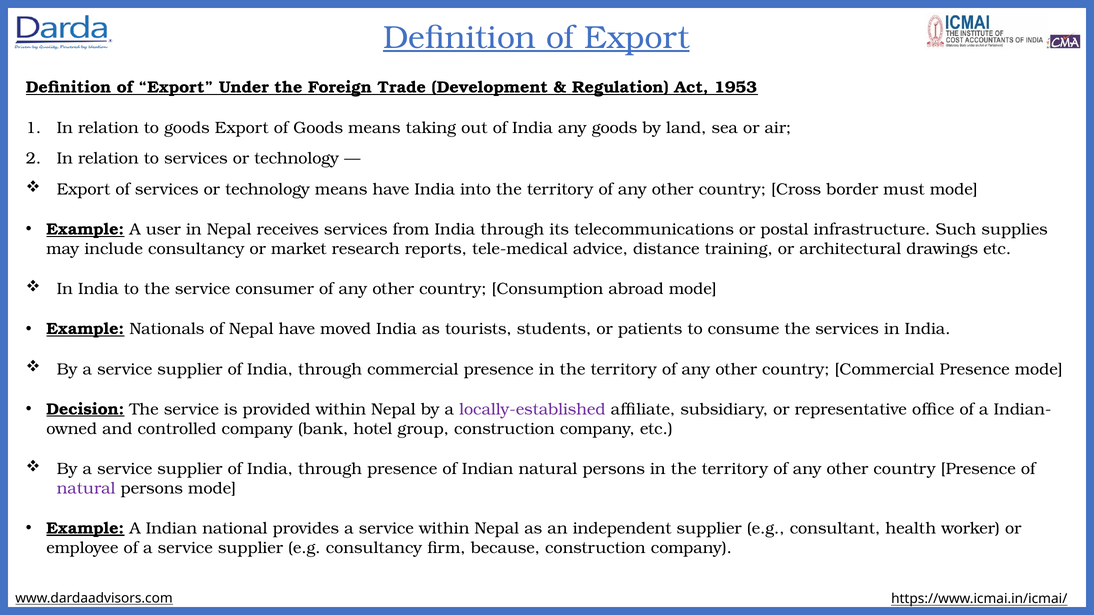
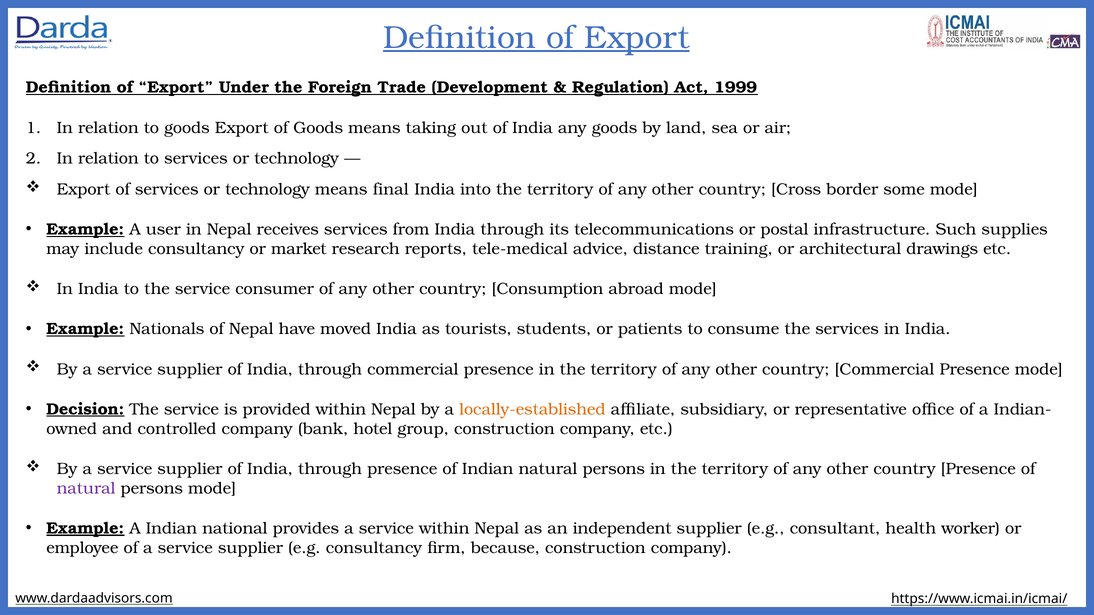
1953: 1953 -> 1999 (736, 88)
means have: have -> final (391, 190)
must: must -> some (904, 190)
locally-established colour: purple -> orange (532, 409)
